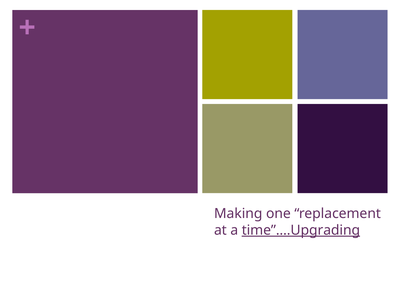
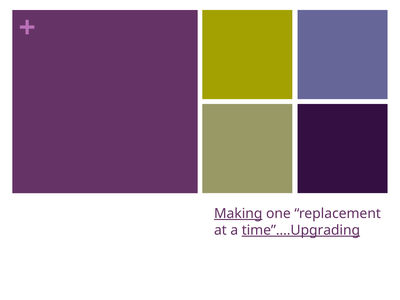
Making underline: none -> present (238, 214)
